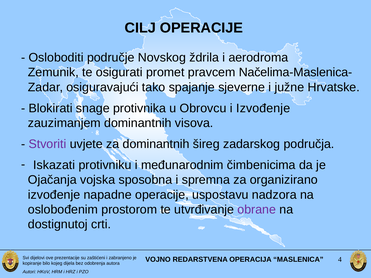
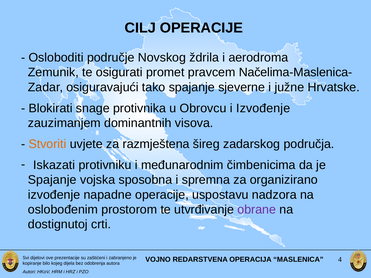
Stvoriti colour: purple -> orange (47, 144)
za dominantnih: dominantnih -> razmještena (156, 144)
Ojačanja: Ojačanja -> Spajanje (52, 180)
